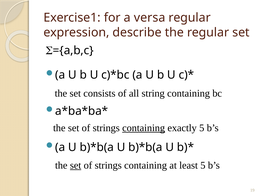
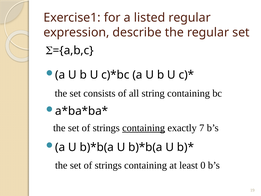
versa: versa -> listed (150, 18)
exactly 5: 5 -> 7 (202, 128)
set underline: present -> none (76, 165)
least 5: 5 -> 0 (203, 165)
